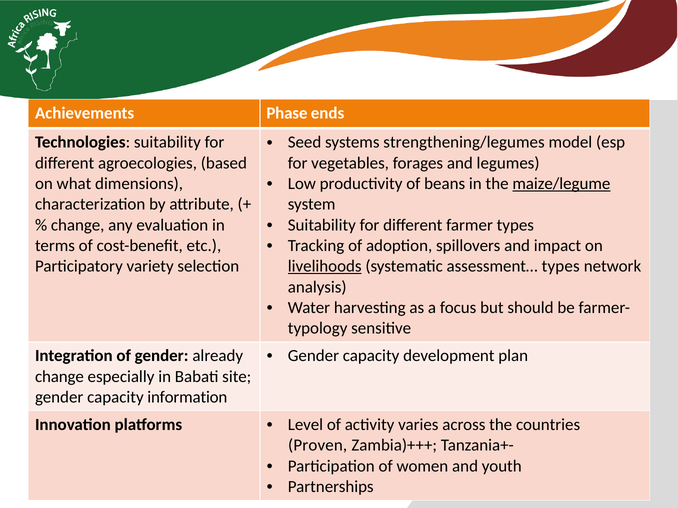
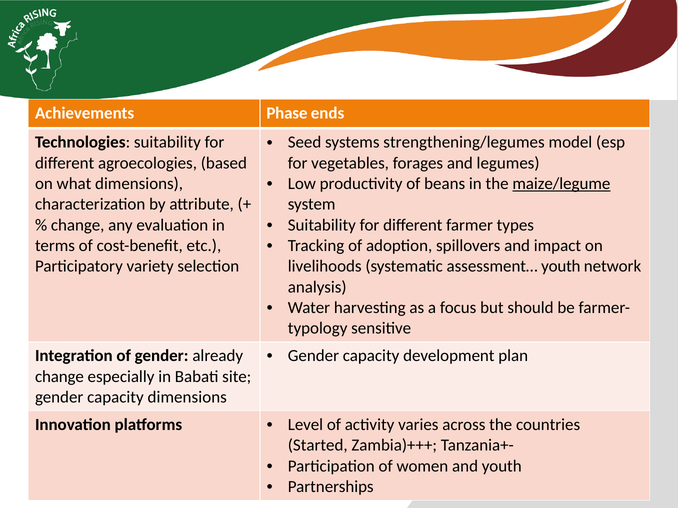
livelihoods underline: present -> none (325, 267)
assessment… types: types -> youth (561, 267)
capacity information: information -> dimensions (187, 398)
Proven: Proven -> Started (318, 446)
